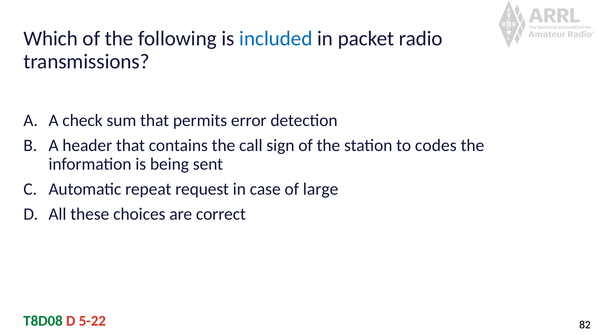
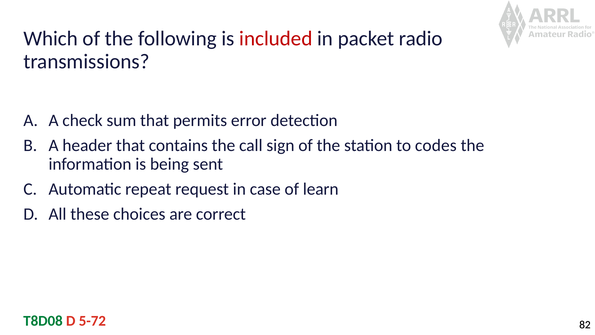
included colour: blue -> red (276, 39)
large: large -> learn (321, 189)
5-22: 5-22 -> 5-72 (92, 320)
